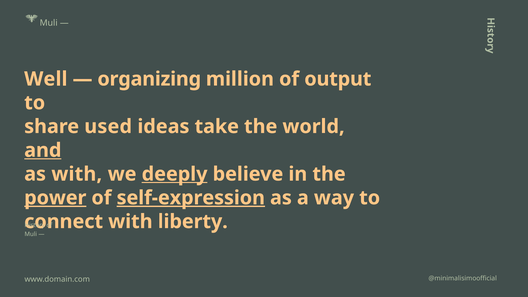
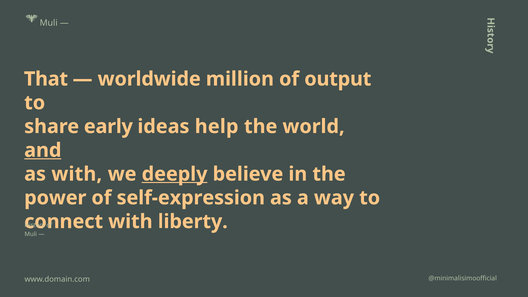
Well: Well -> That (46, 79)
organizing: organizing -> worldwide (149, 79)
used: used -> early (108, 127)
take: take -> help (217, 127)
power underline: present -> none (55, 198)
self-expression underline: present -> none (191, 198)
